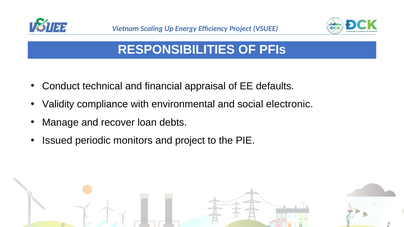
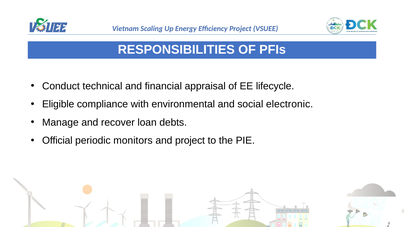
defaults: defaults -> lifecycle (275, 86)
Validity: Validity -> Eligible (58, 104)
Issued: Issued -> Official (57, 141)
